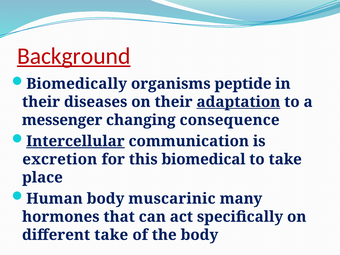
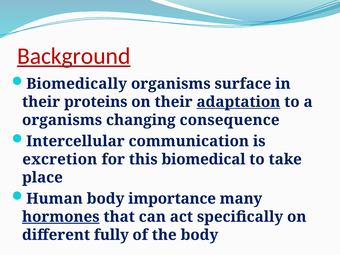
peptide: peptide -> surface (243, 84)
diseases: diseases -> proteins (96, 102)
messenger: messenger -> organisms (62, 120)
Intercellular underline: present -> none (75, 141)
muscarinic: muscarinic -> importance (172, 199)
hormones underline: none -> present (61, 217)
different take: take -> fully (111, 235)
